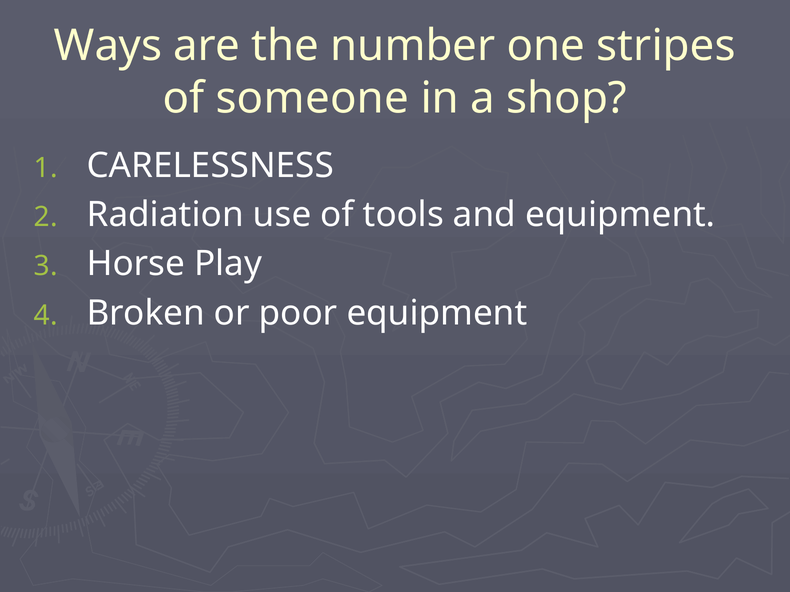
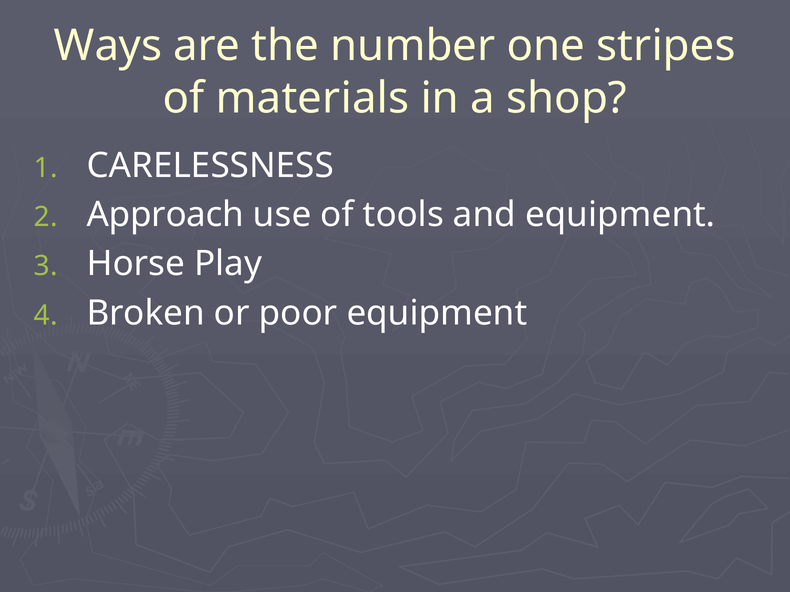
someone: someone -> materials (312, 99)
Radiation: Radiation -> Approach (165, 215)
